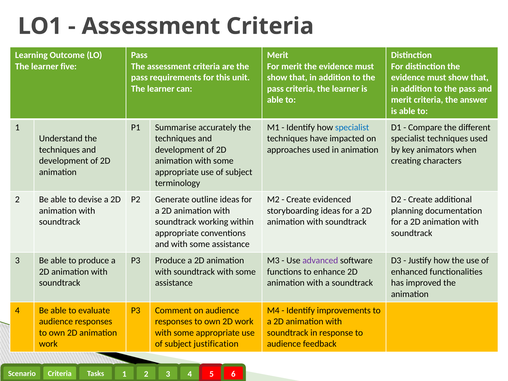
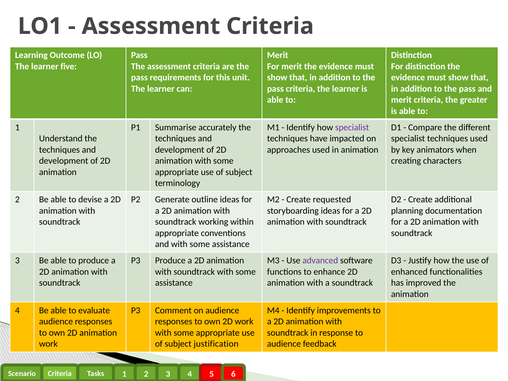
answer: answer -> greater (474, 100)
specialist colour: blue -> purple (352, 127)
evidenced: evidenced -> requested (332, 200)
